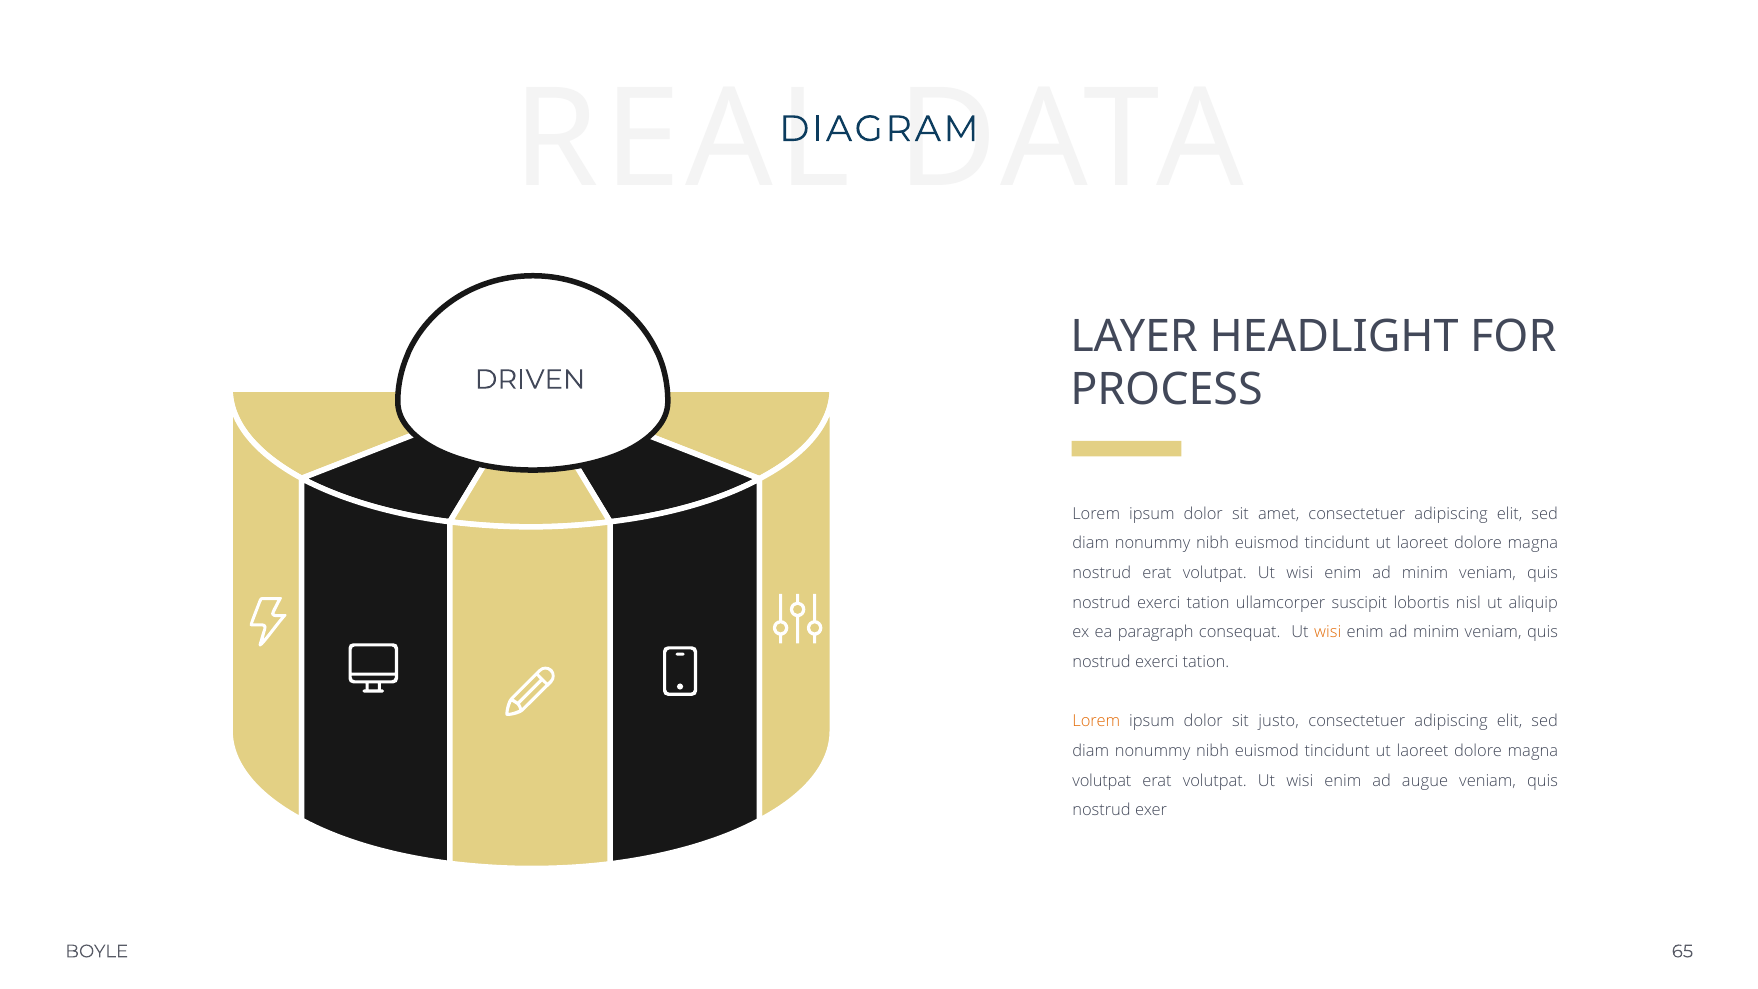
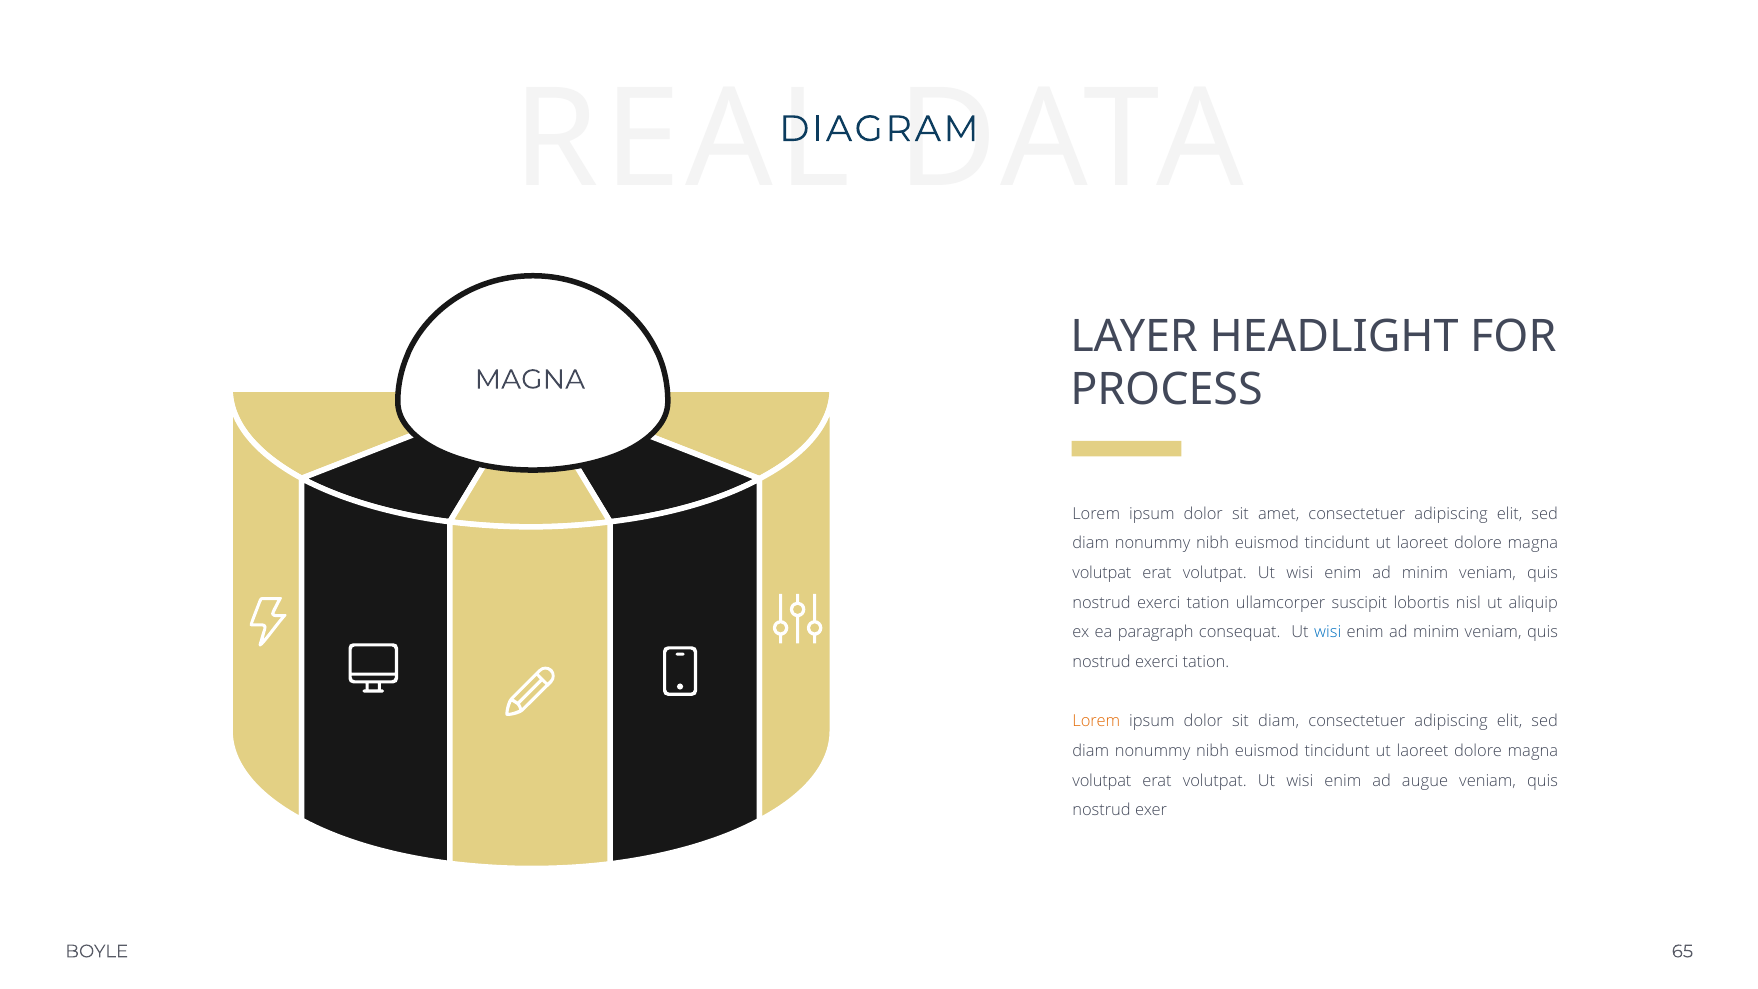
DRIVEN: DRIVEN -> MAGNA (530, 379)
nostrud: nostrud -> volutpat (1102, 573)
wisi colour: orange -> blue (1328, 632)
sit justo: justo -> diam (1279, 721)
